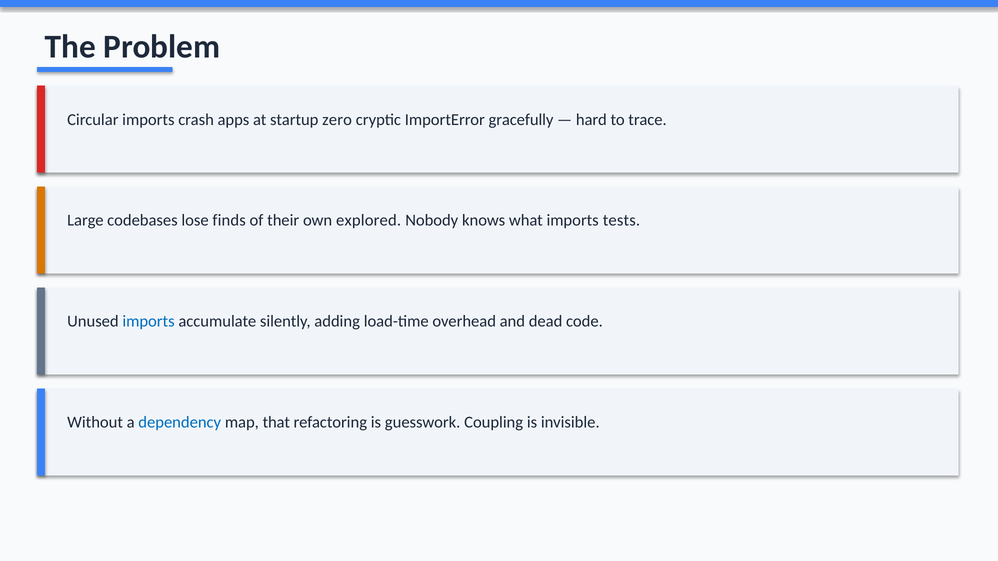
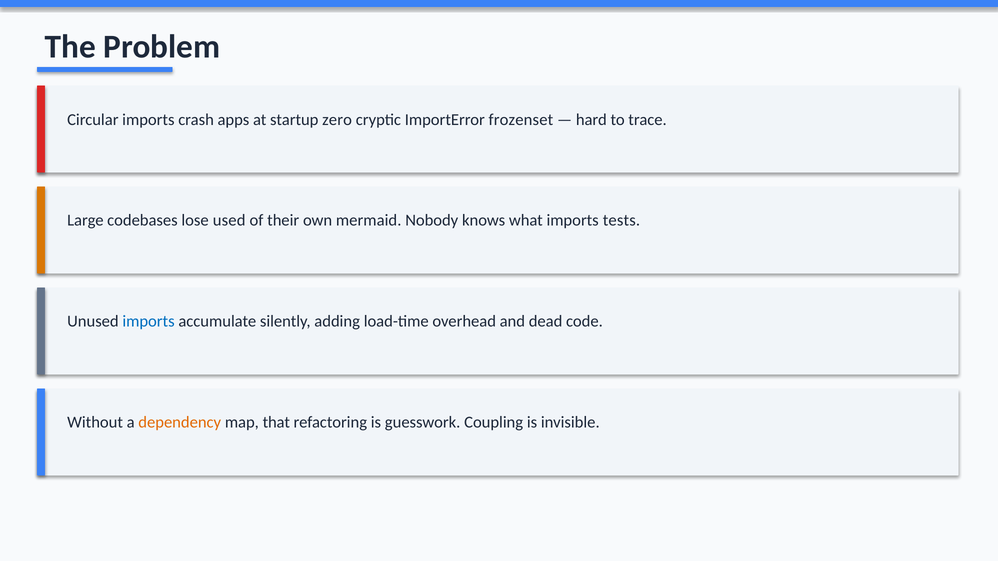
gracefully: gracefully -> frozenset (521, 120)
finds: finds -> used (229, 221)
explored: explored -> mermaid (369, 221)
dependency colour: blue -> orange (180, 423)
